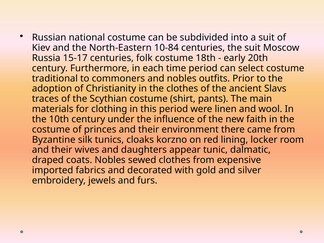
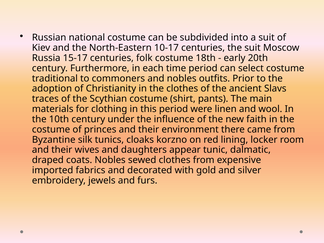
10-84: 10-84 -> 10-17 (166, 48)
